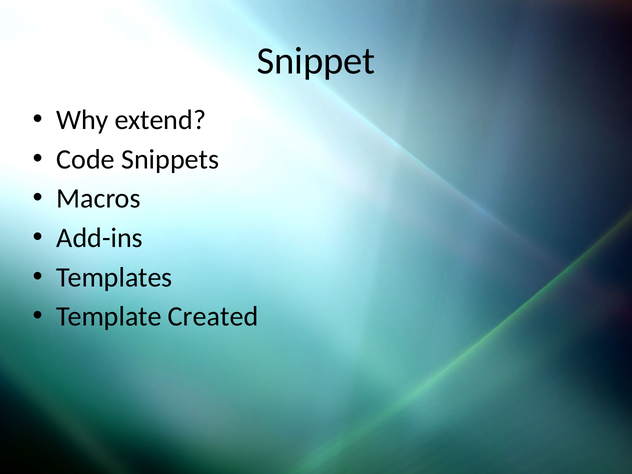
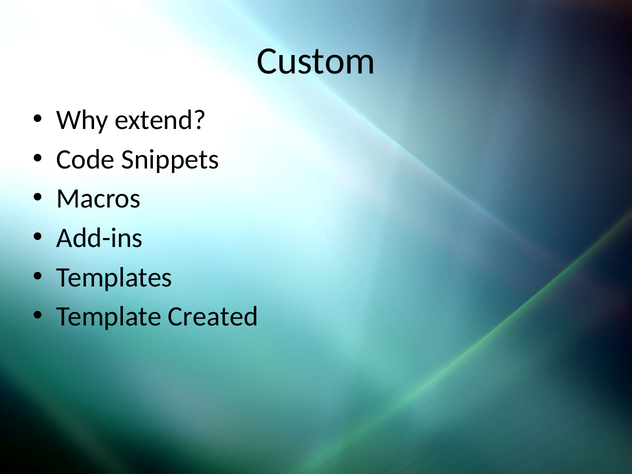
Snippet: Snippet -> Custom (316, 61)
